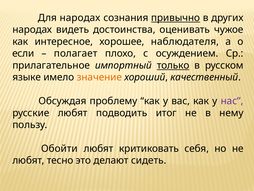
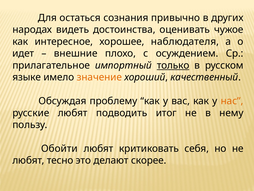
Для народах: народах -> остаться (80, 18)
привычно underline: present -> none (176, 18)
если: если -> идет (23, 53)
полагает: полагает -> внешние (76, 53)
нас colour: purple -> orange (232, 101)
сидеть: сидеть -> скорее (149, 160)
